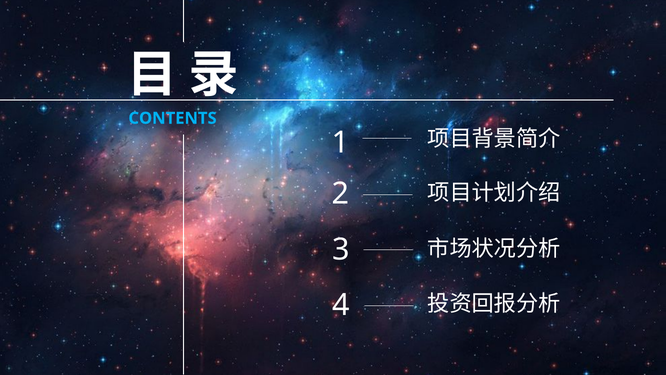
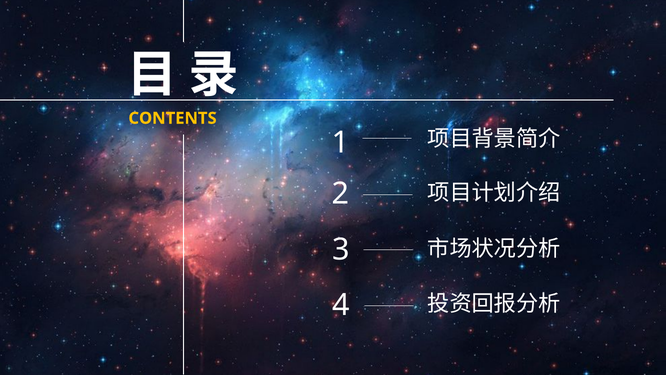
CONTENTS colour: light blue -> yellow (173, 118)
